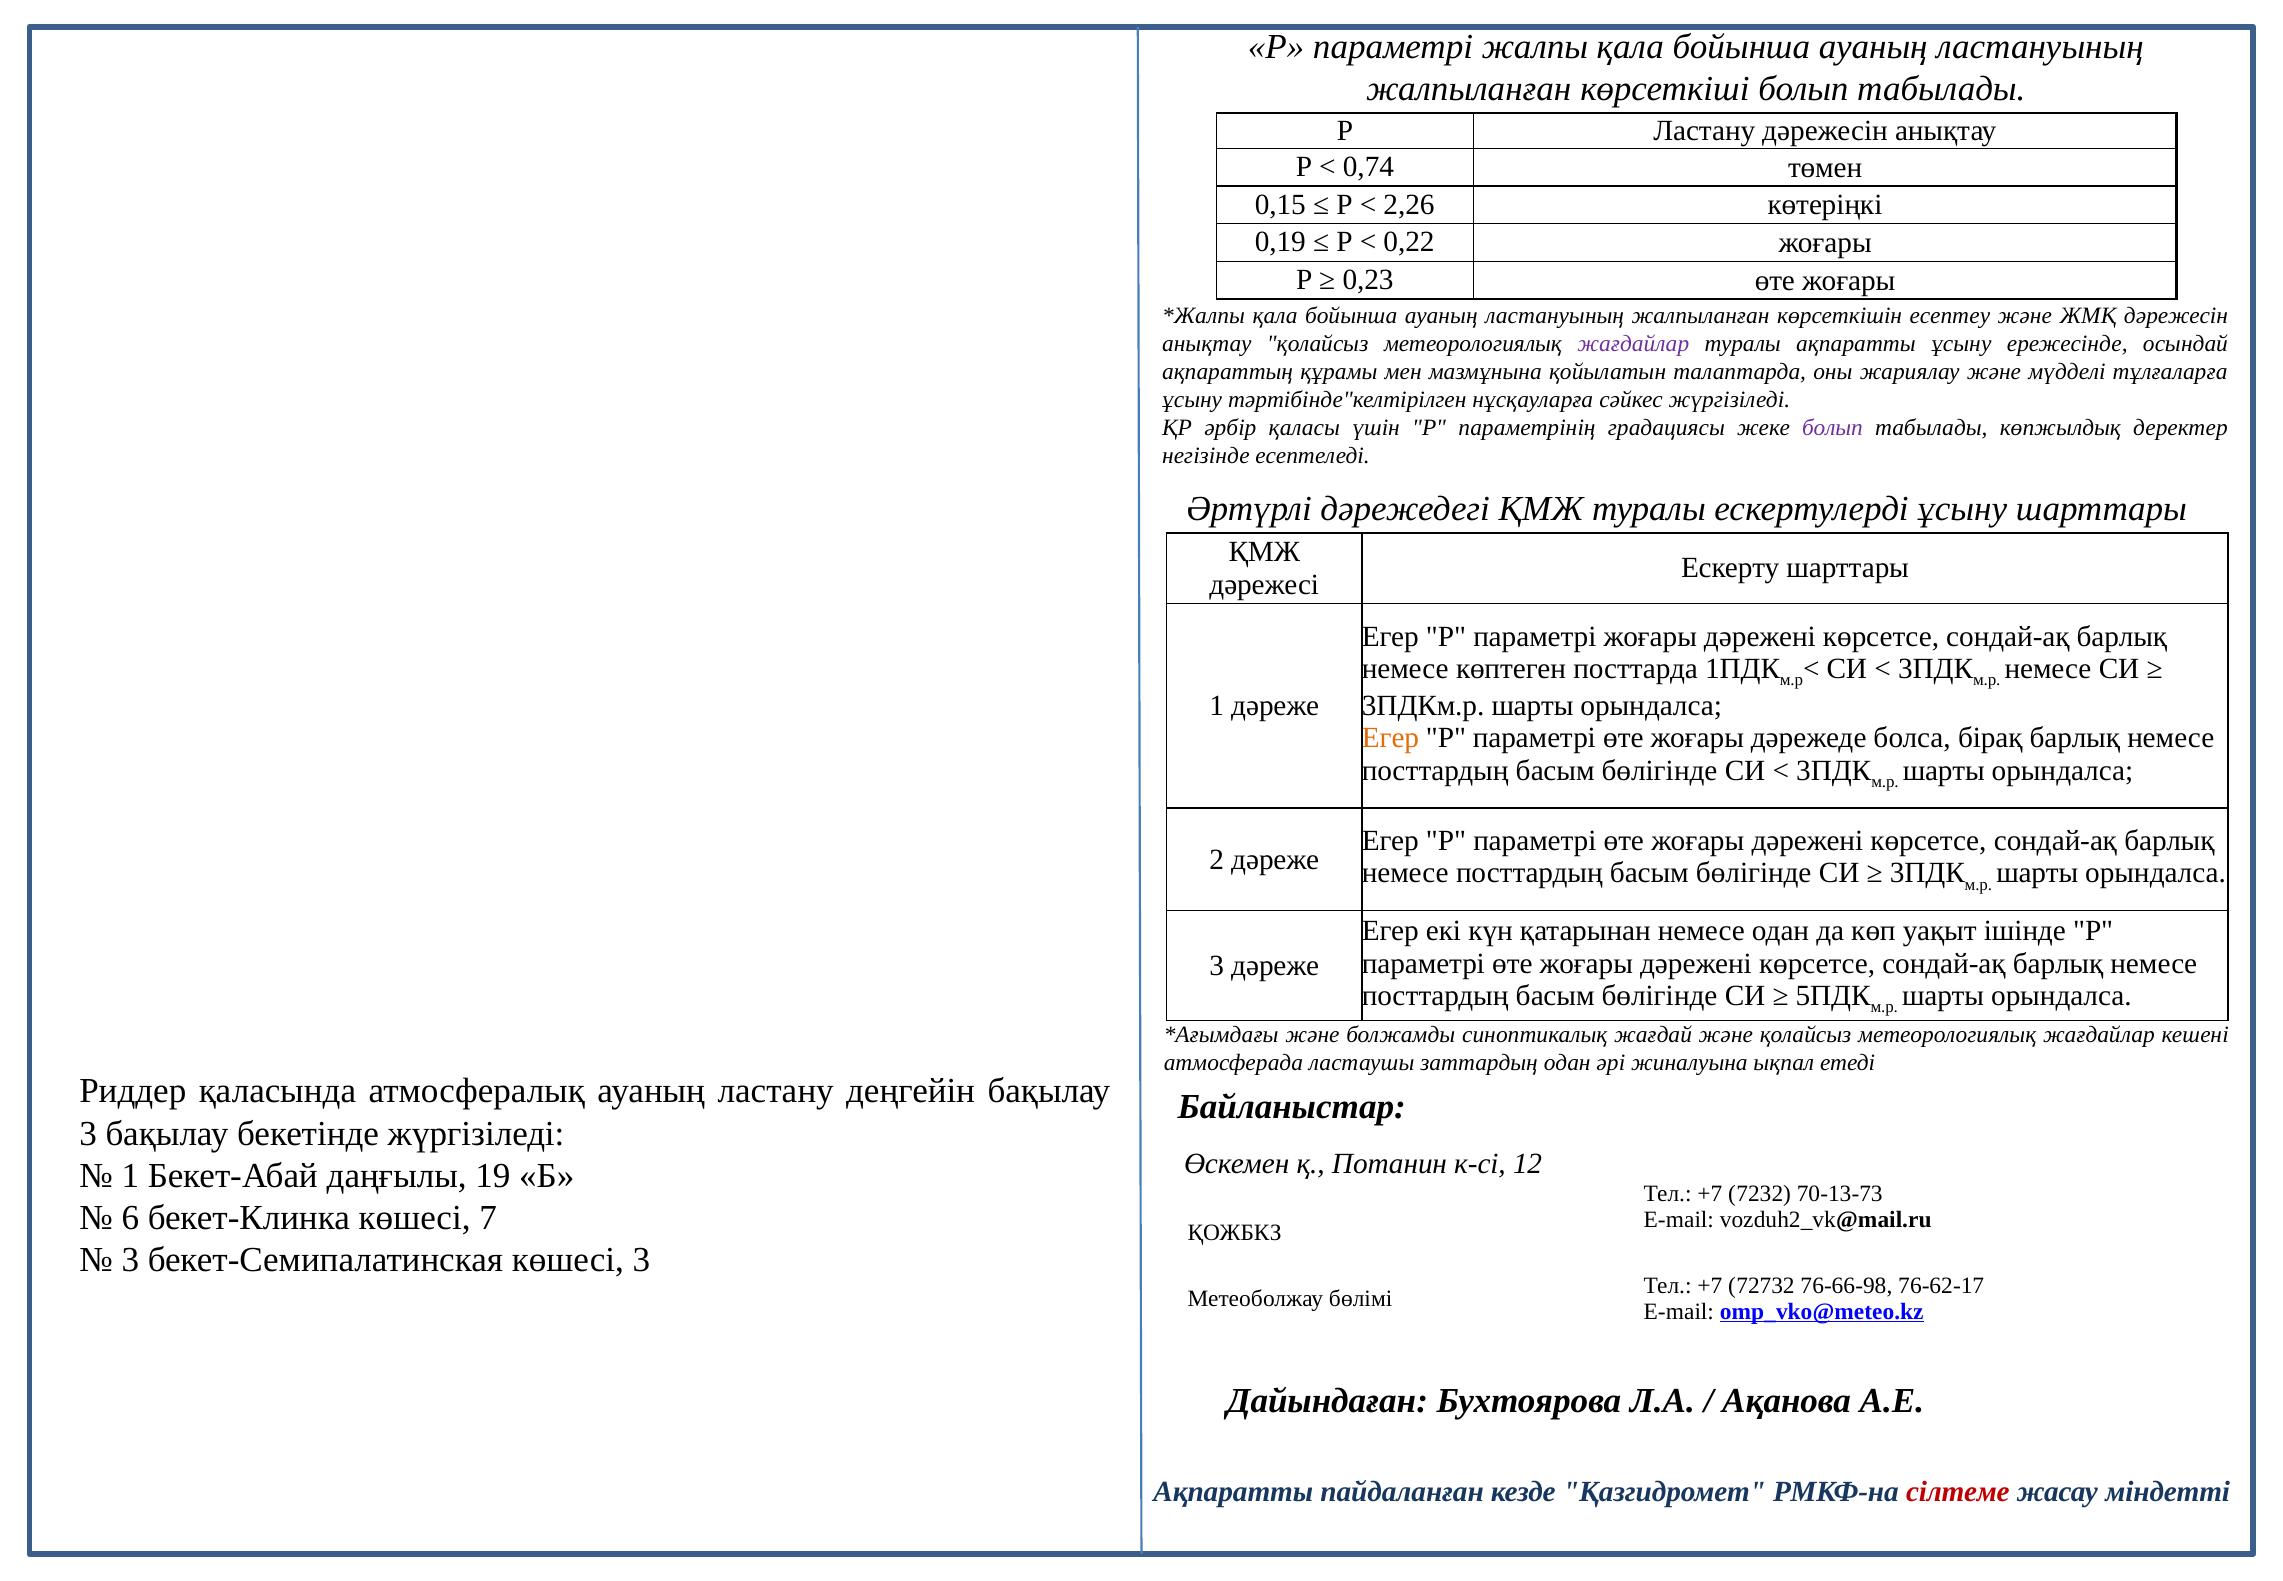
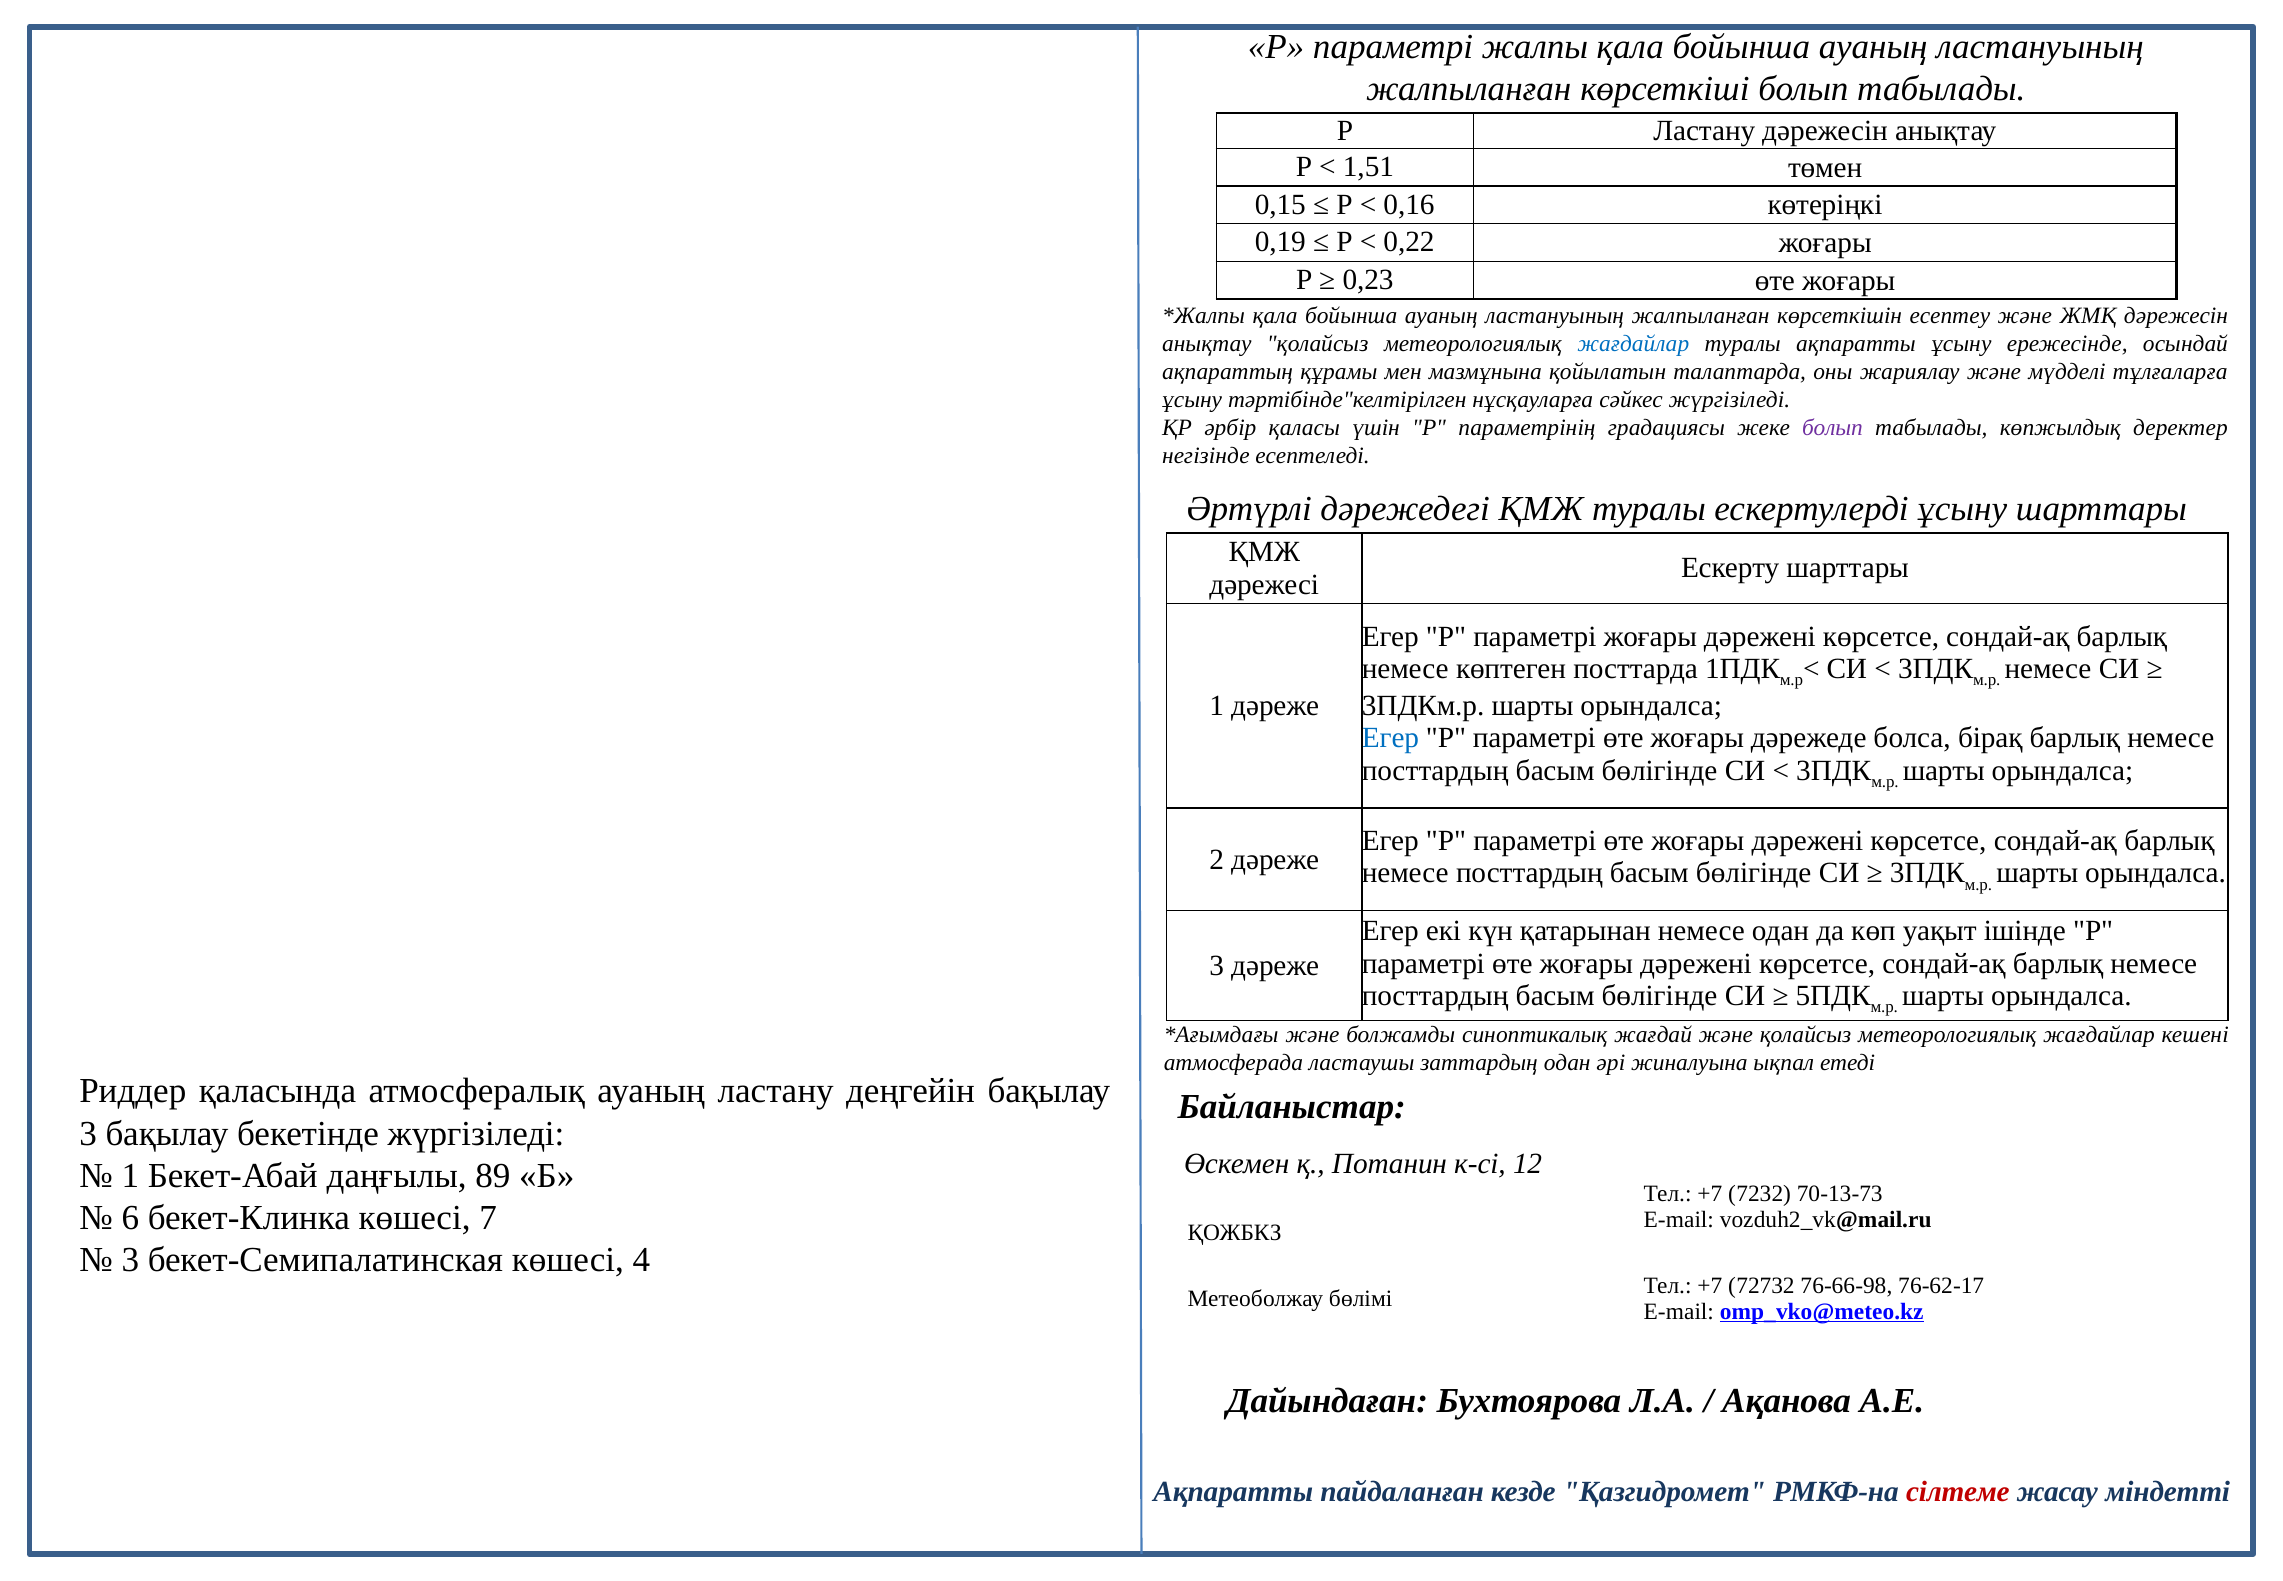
0,74: 0,74 -> 1,51 (1368, 167)
2,26: 2,26 -> 0,16 (1409, 205)
жағдайлар colour: purple -> blue (1633, 343)
Егер colour: orange -> blue (1390, 738)
19: 19 -> 89 (493, 1175)
көшесі 3: 3 -> 4 (641, 1260)
